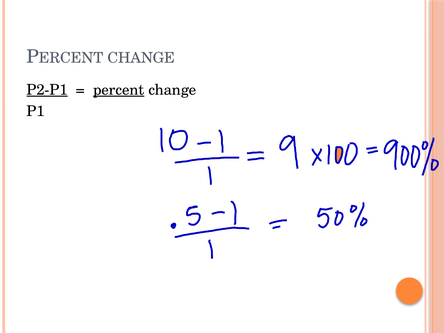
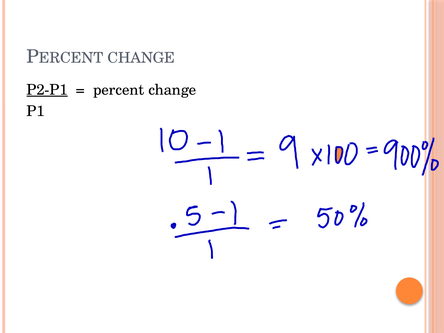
percent underline: present -> none (119, 90)
